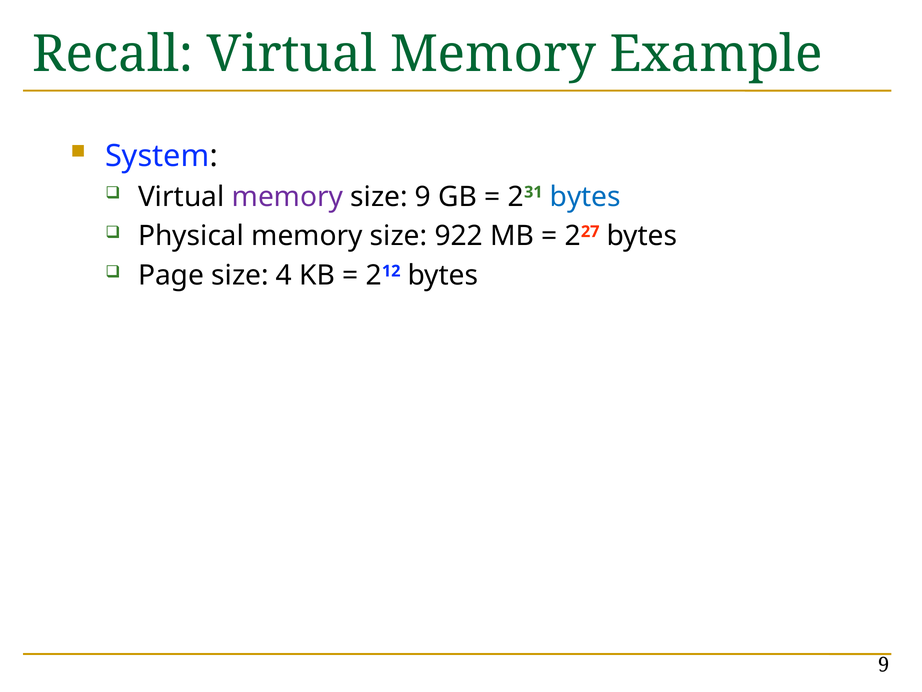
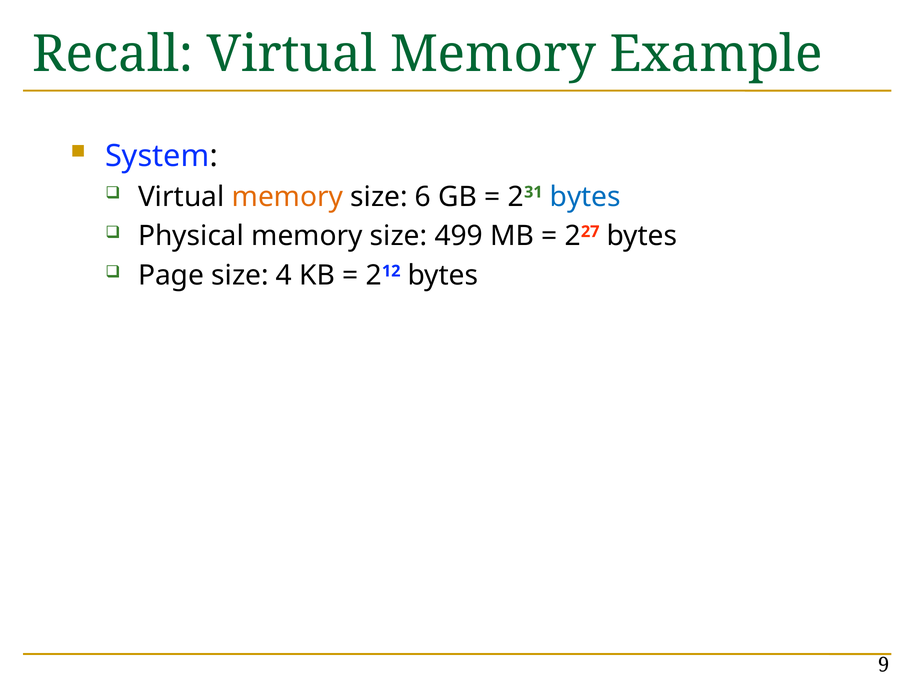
memory colour: purple -> orange (287, 197)
size 9: 9 -> 6 (423, 197)
922: 922 -> 499 (459, 236)
